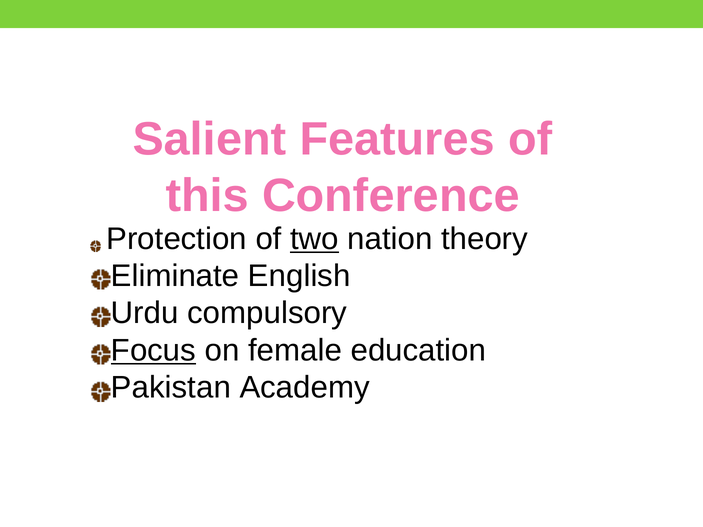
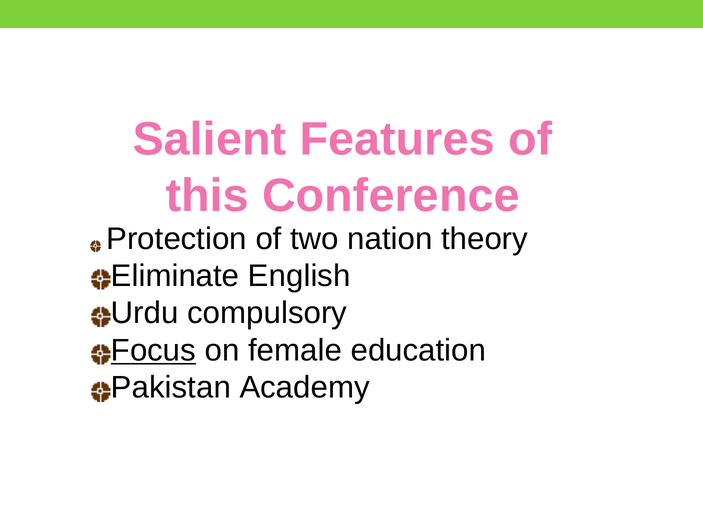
two underline: present -> none (315, 239)
